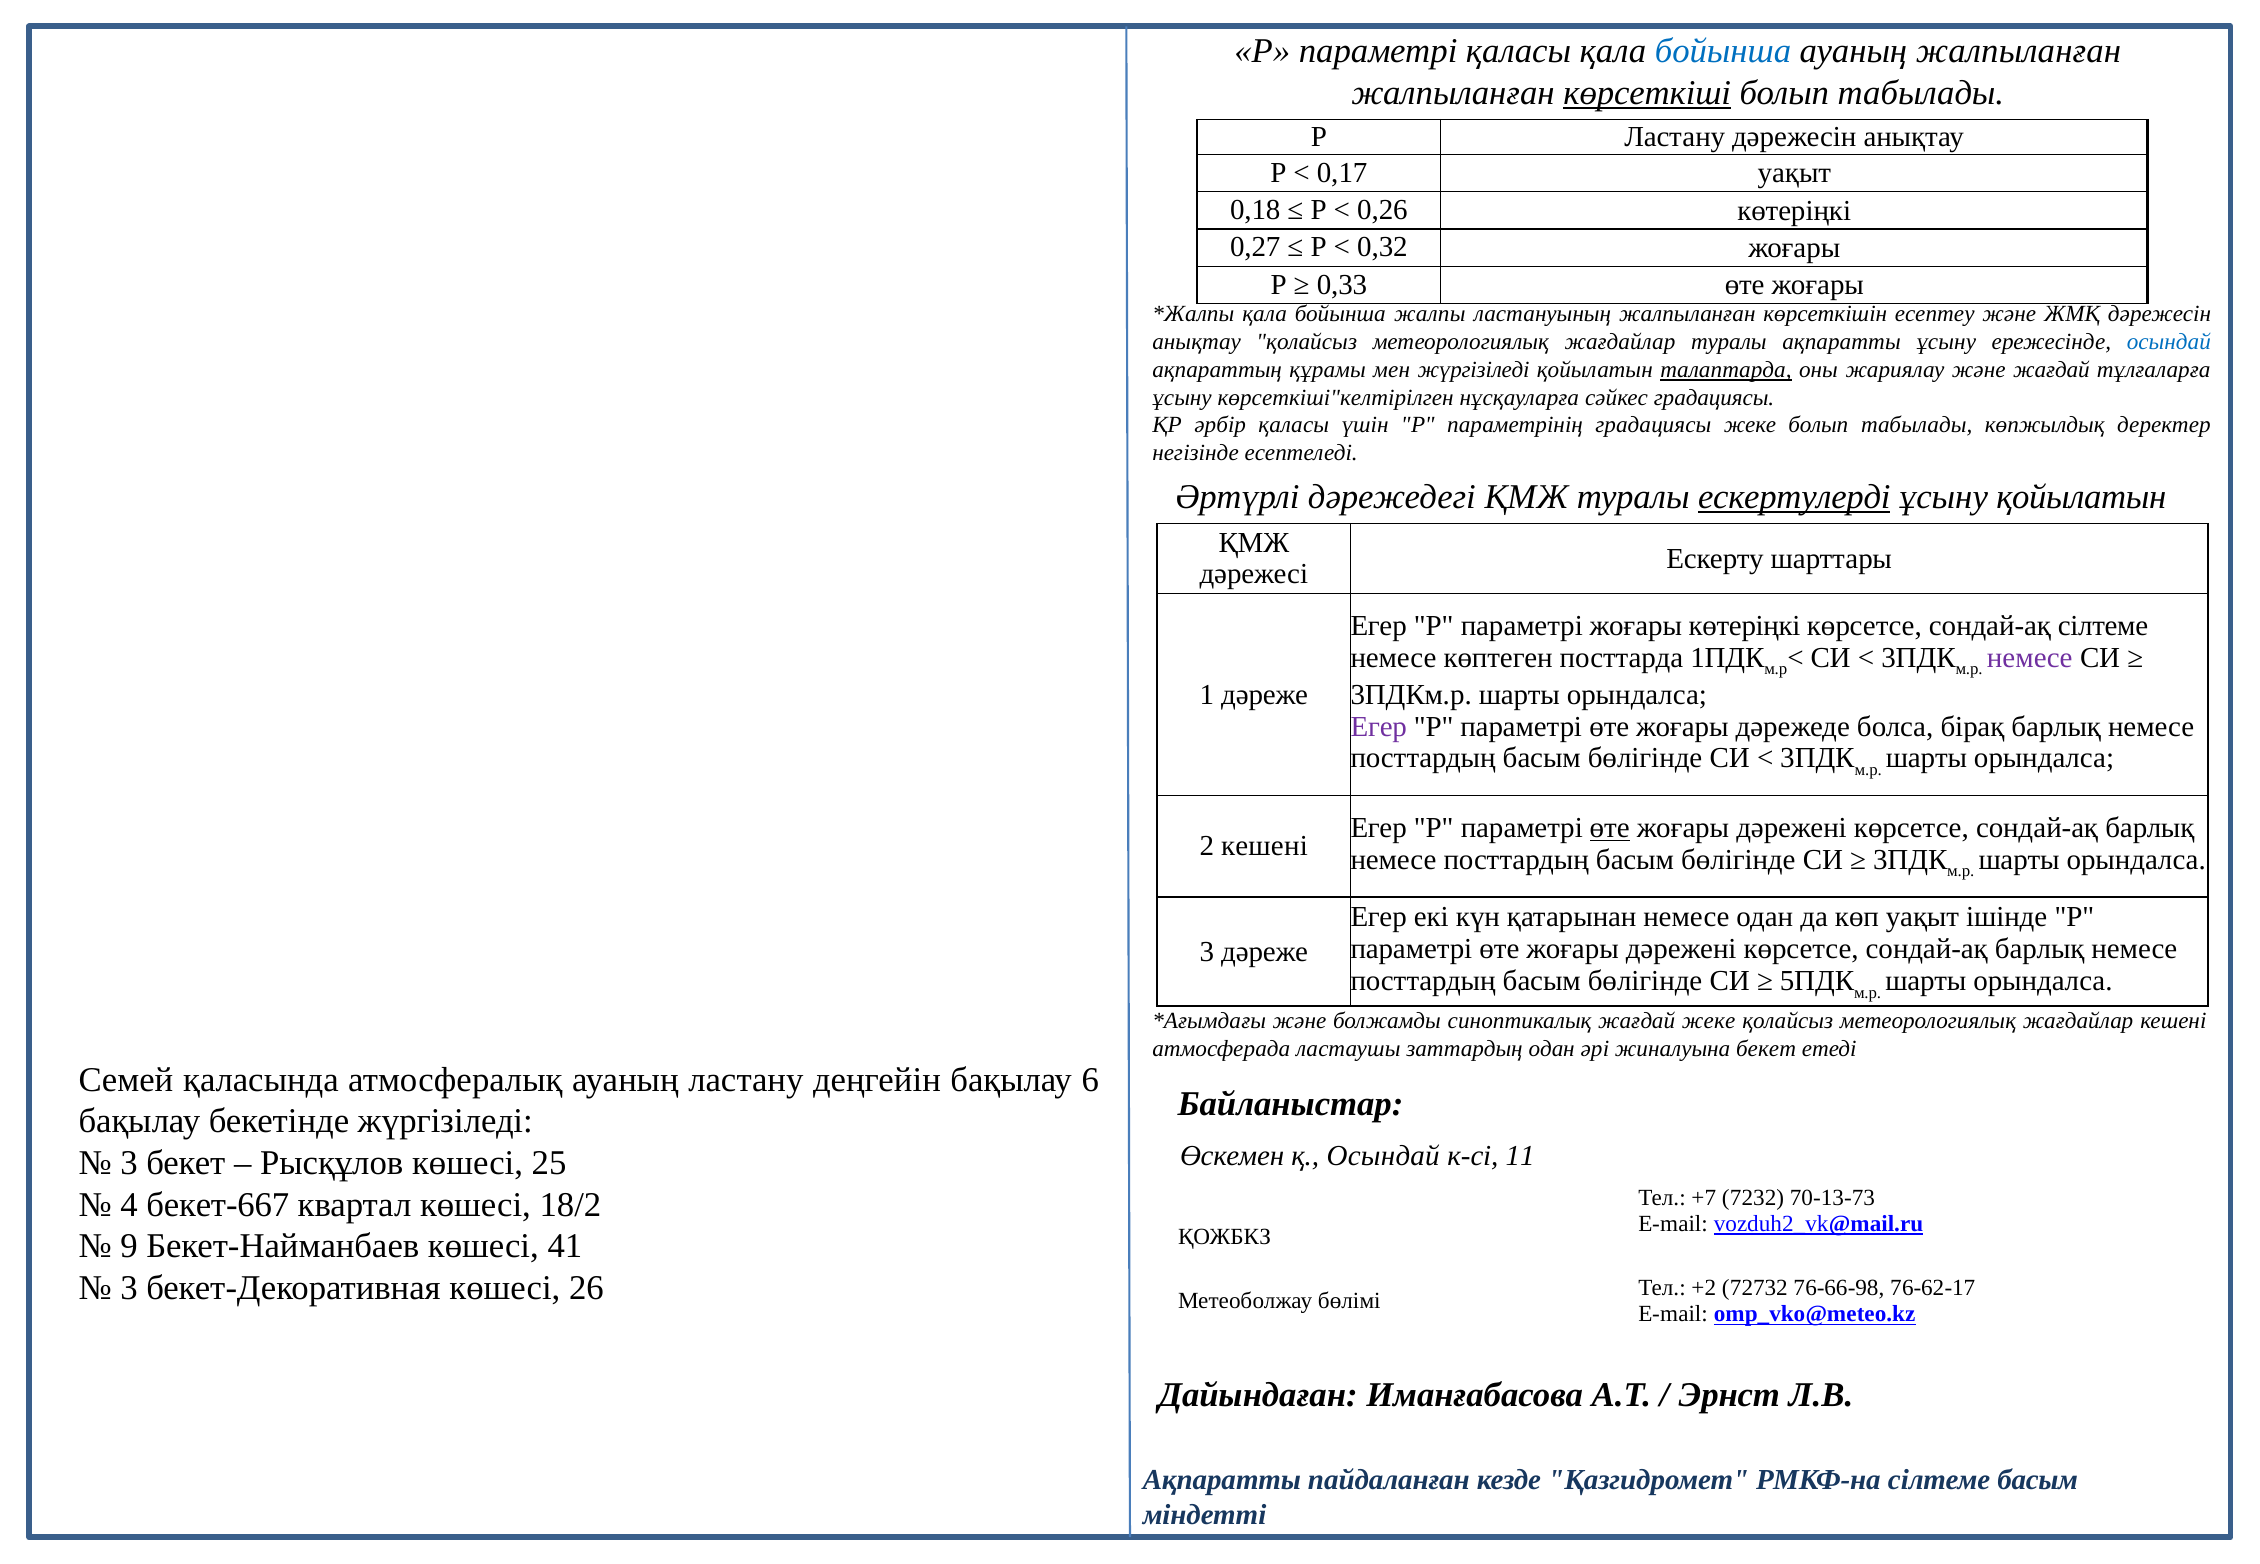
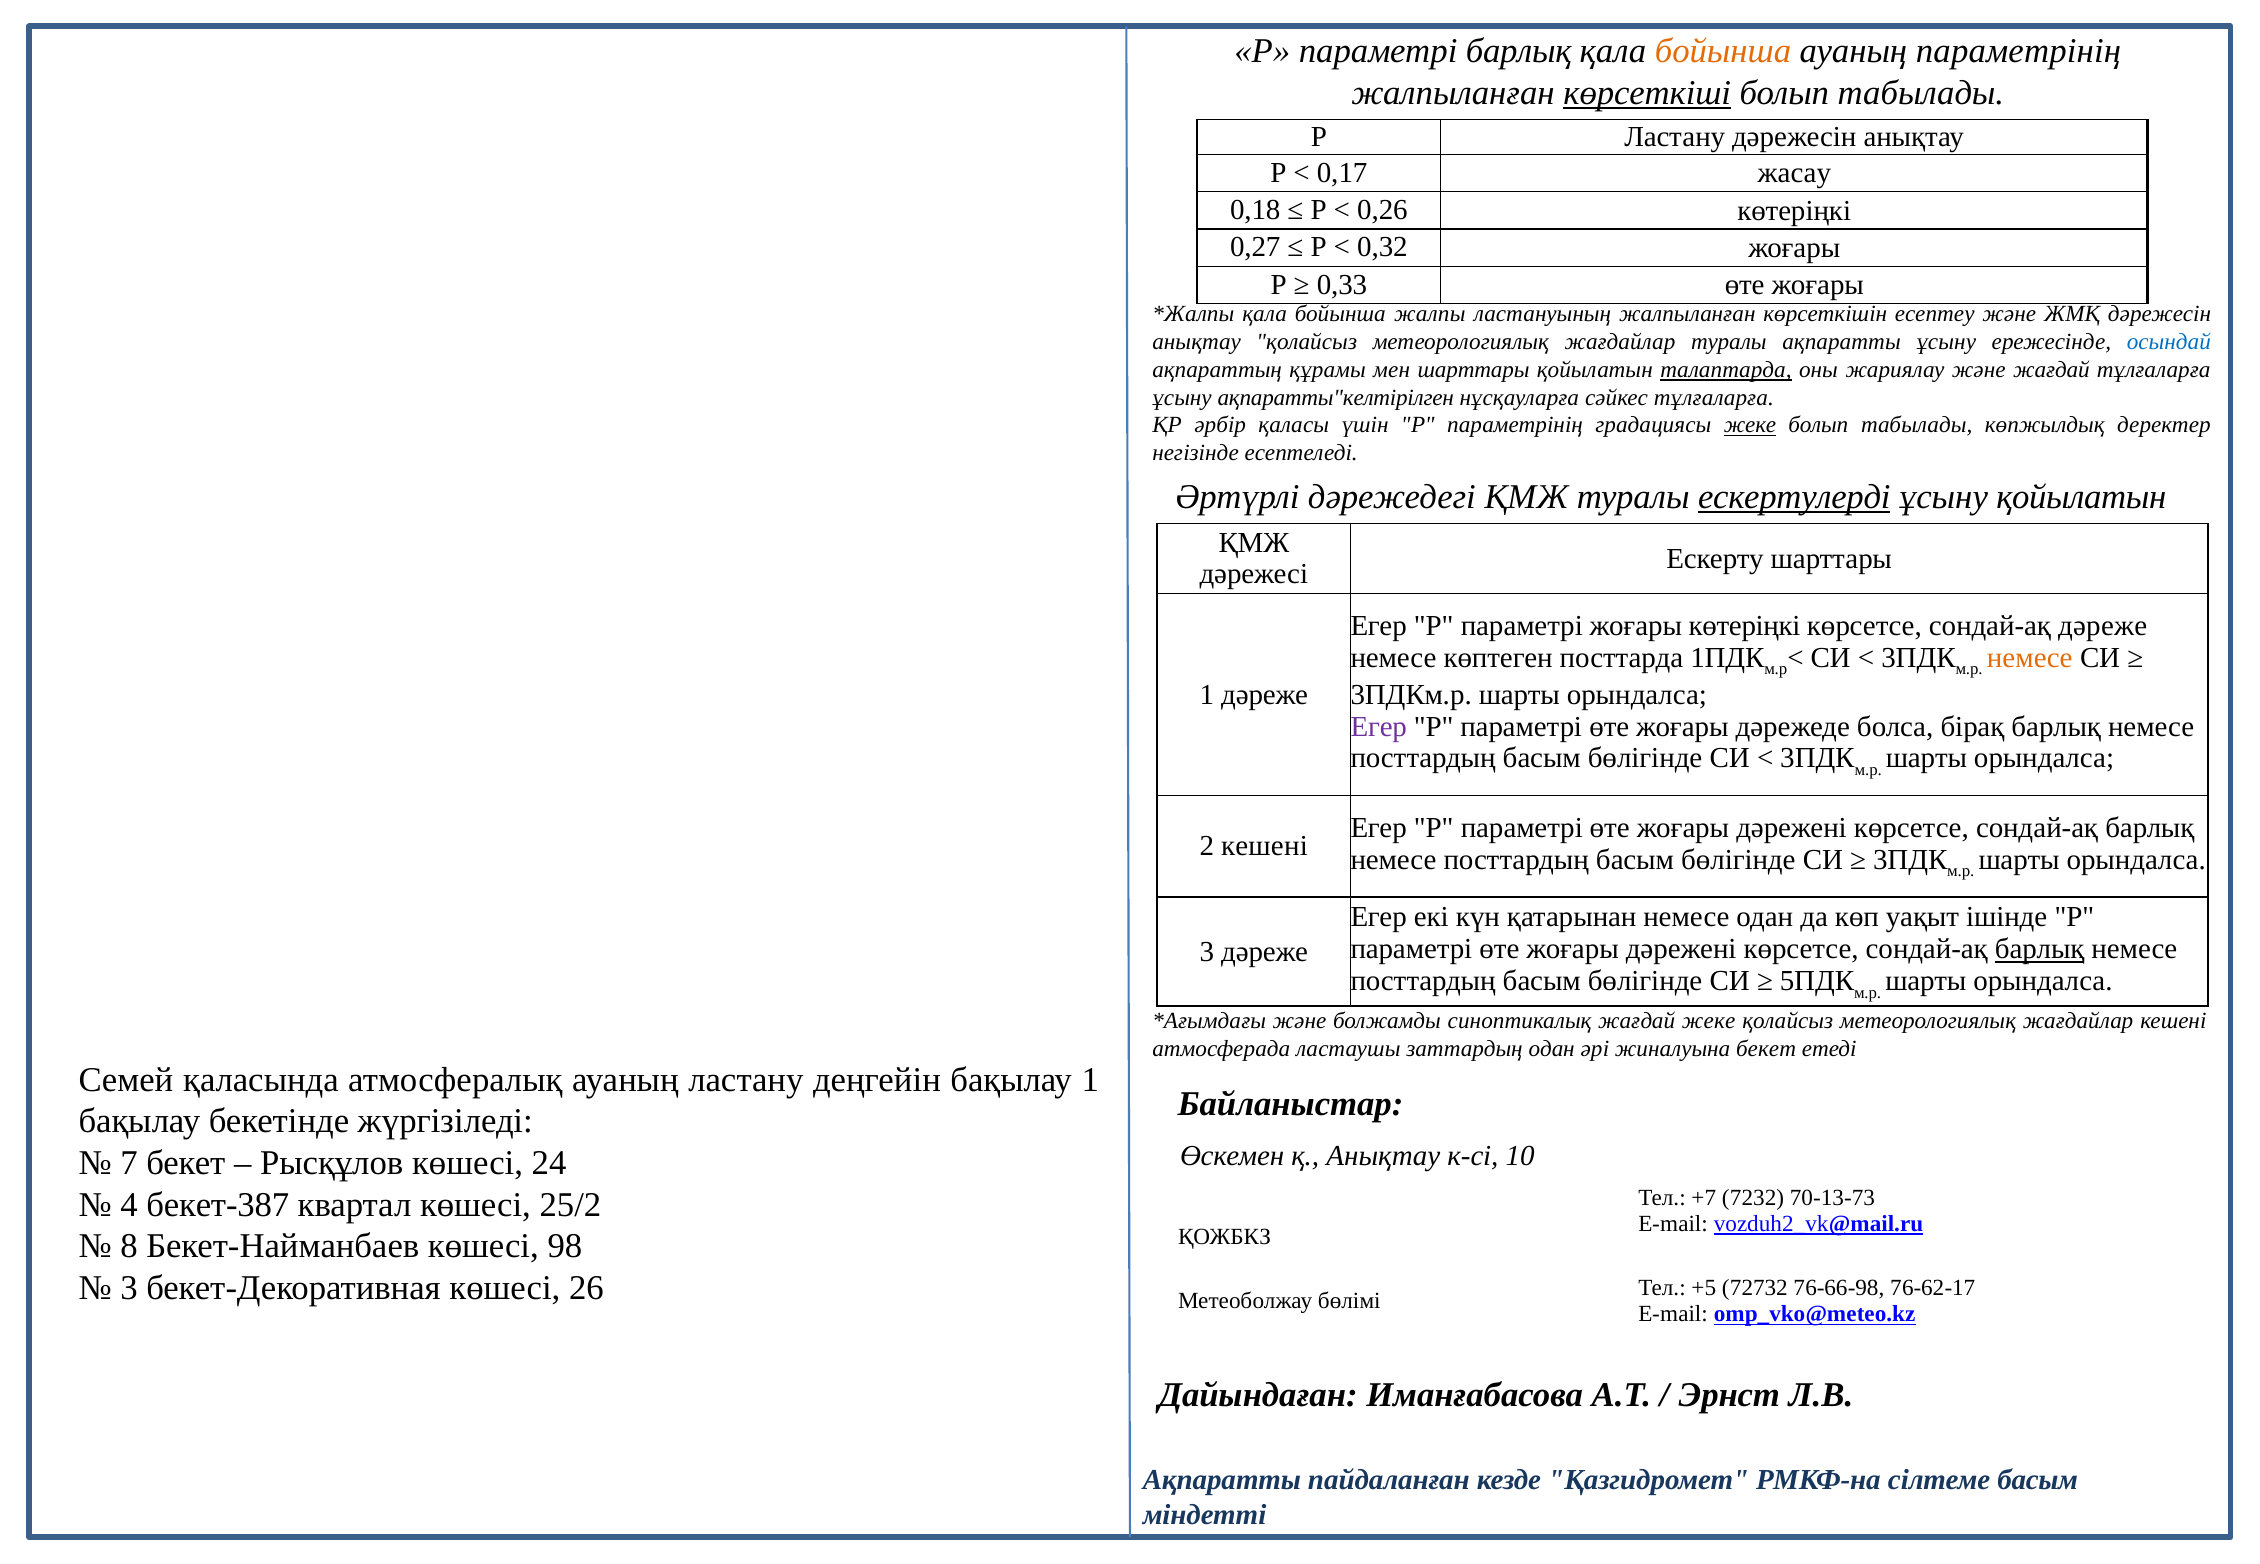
параметрі қаласы: қаласы -> барлық (1519, 51)
бойынша colour: blue -> orange (1723, 51)
ауаның жалпыланған: жалпыланған -> параметрінің (2019, 51)
0,17 уақыт: уақыт -> жасау (1794, 173)
мен жүргізіледі: жүргізіледі -> шарттары (1474, 370)
көрсеткіші"келтірілген: көрсеткіші"келтірілген -> ақпаратты"келтірілген (1336, 398)
сәйкес градациясы: градациясы -> тұлғаларға (1714, 398)
жеке underline: none -> present (1750, 426)
сондай-ақ сілтеме: сілтеме -> дәреже (2103, 626)
немесе colour: purple -> orange (2030, 658)
өте underline: present -> none (1610, 828)
барлық underline: none -> present (2040, 950)
бақылау 6: 6 -> 1 (1090, 1080)
қ Осындай: Осындай -> Анықтау (1383, 1156)
11: 11 -> 10 (1520, 1156)
3: 3 -> 7 (129, 1164)
25: 25 -> 24 (549, 1164)
бекет-667: бекет-667 -> бекет-387 (218, 1205)
18/2: 18/2 -> 25/2 (570, 1205)
9: 9 -> 8 (129, 1247)
41: 41 -> 98 (565, 1247)
+2: +2 -> +5 (1704, 1289)
